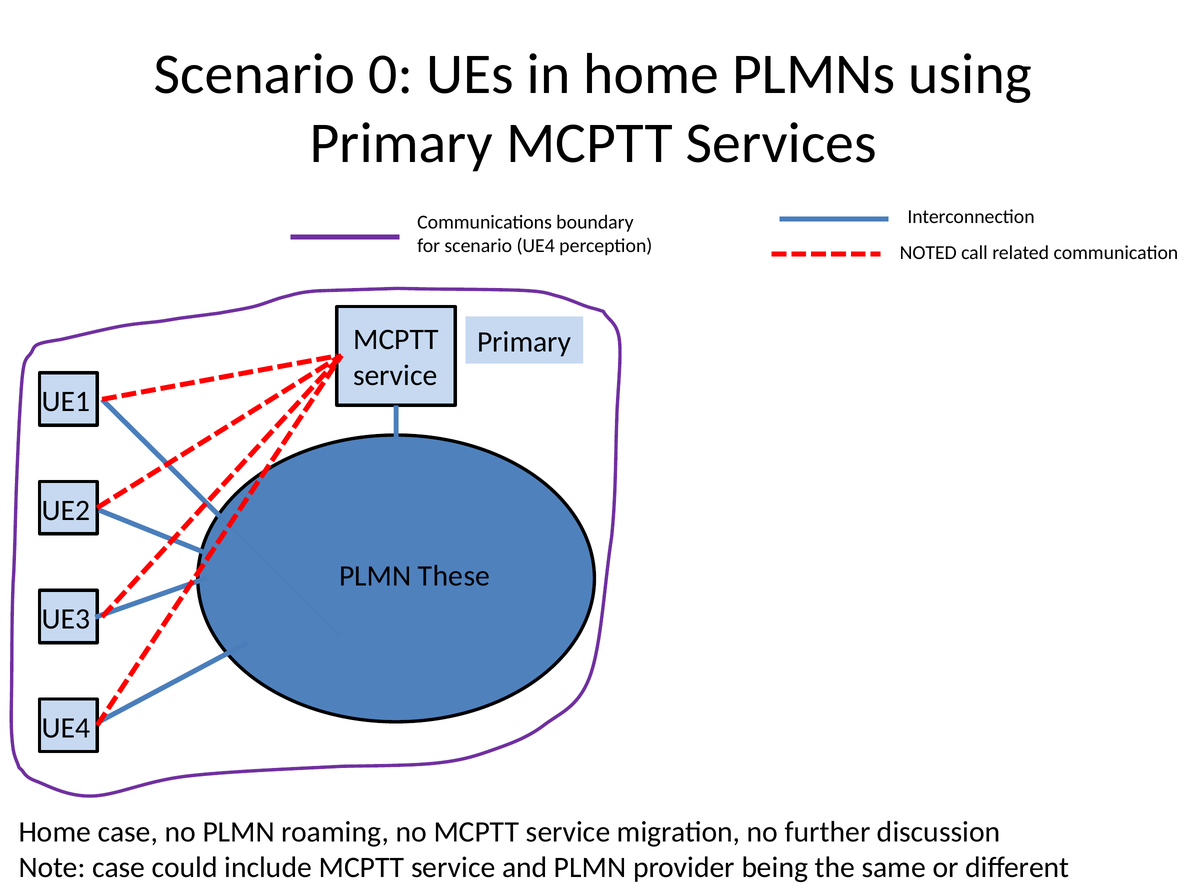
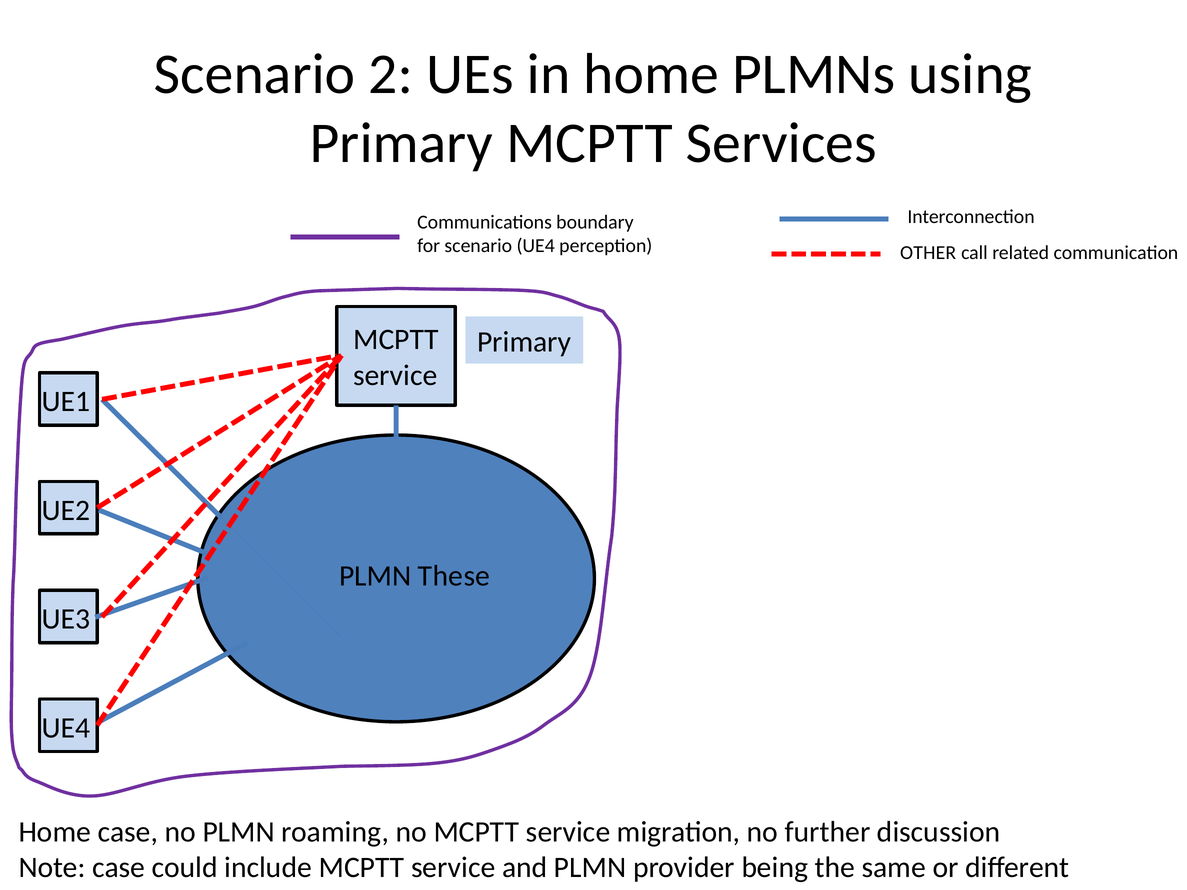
0: 0 -> 2 (391, 74)
NOTED: NOTED -> OTHER (928, 253)
